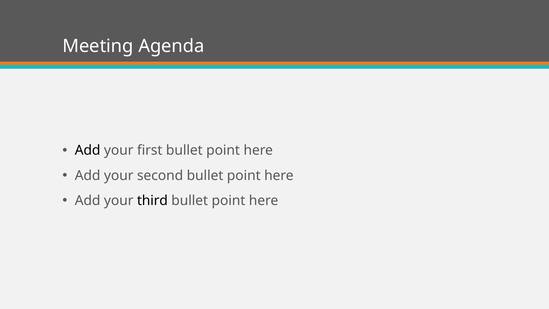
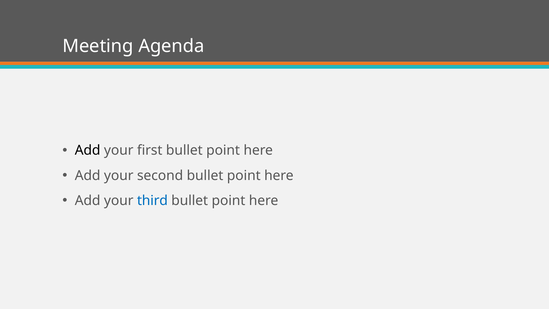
third colour: black -> blue (152, 200)
